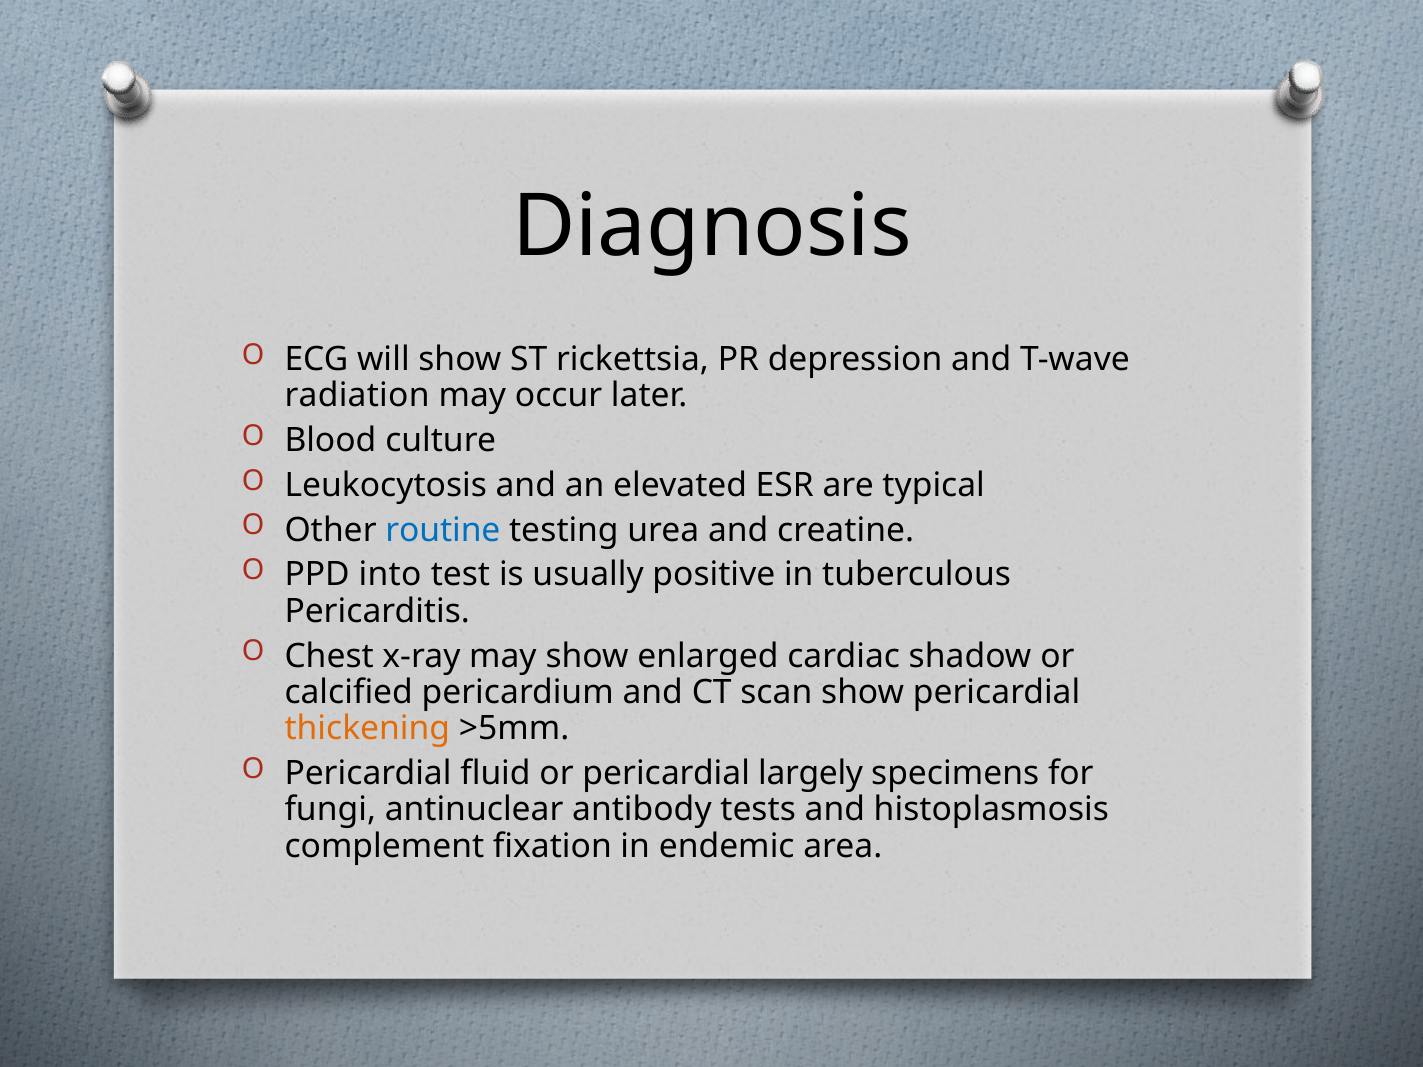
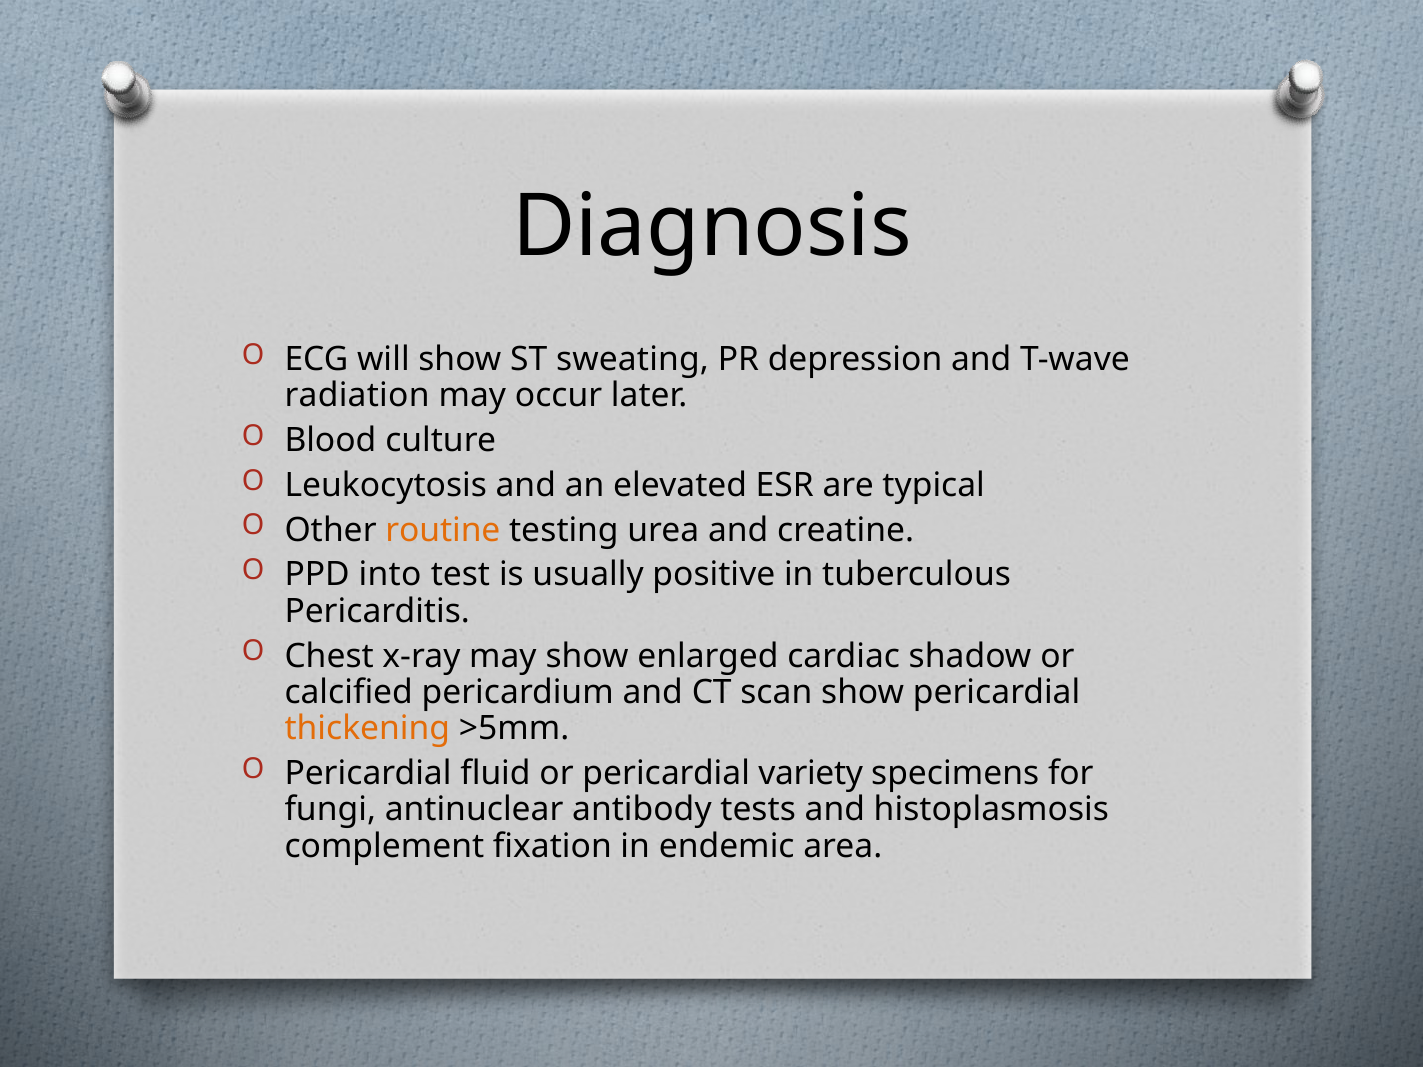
rickettsia: rickettsia -> sweating (632, 359)
routine colour: blue -> orange (443, 530)
largely: largely -> variety (811, 774)
